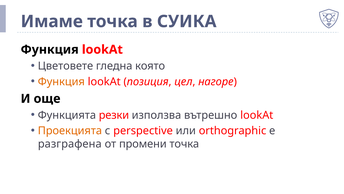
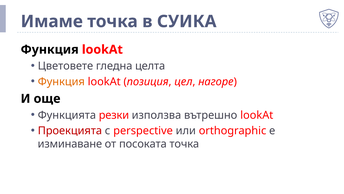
която: която -> целта (150, 66)
Проекцията colour: orange -> red (70, 130)
разграфена: разграфена -> изминаване (70, 144)
промени: промени -> посоката (143, 144)
